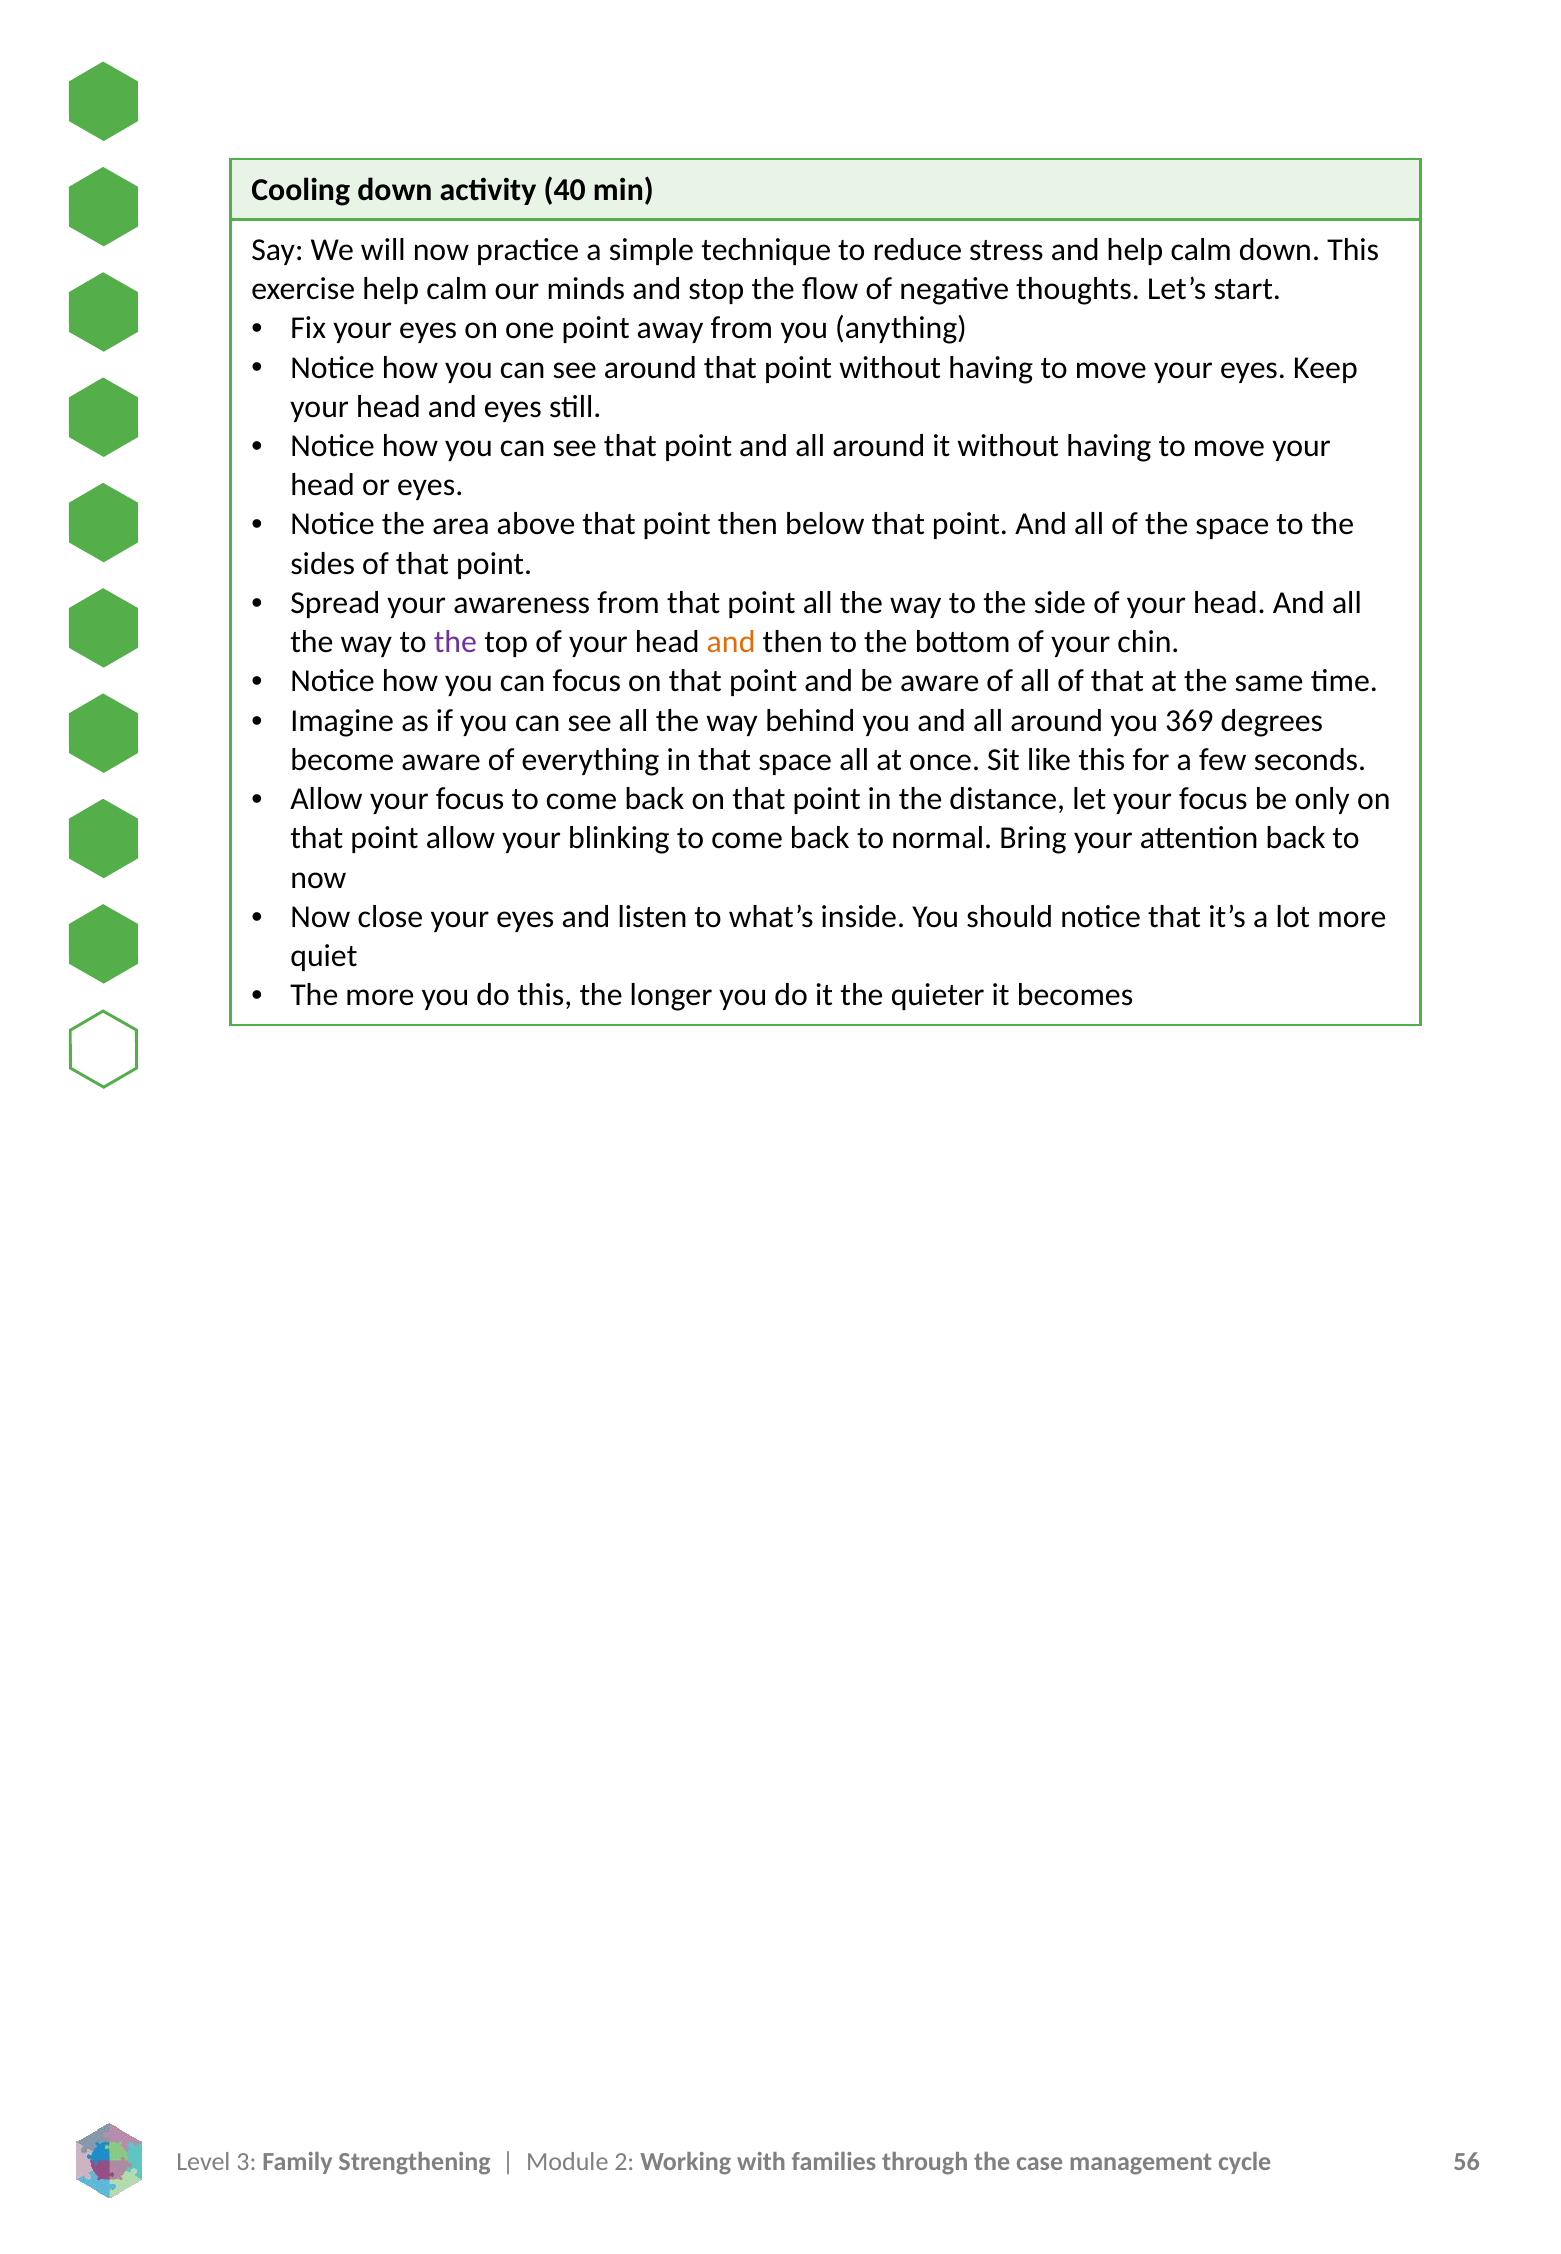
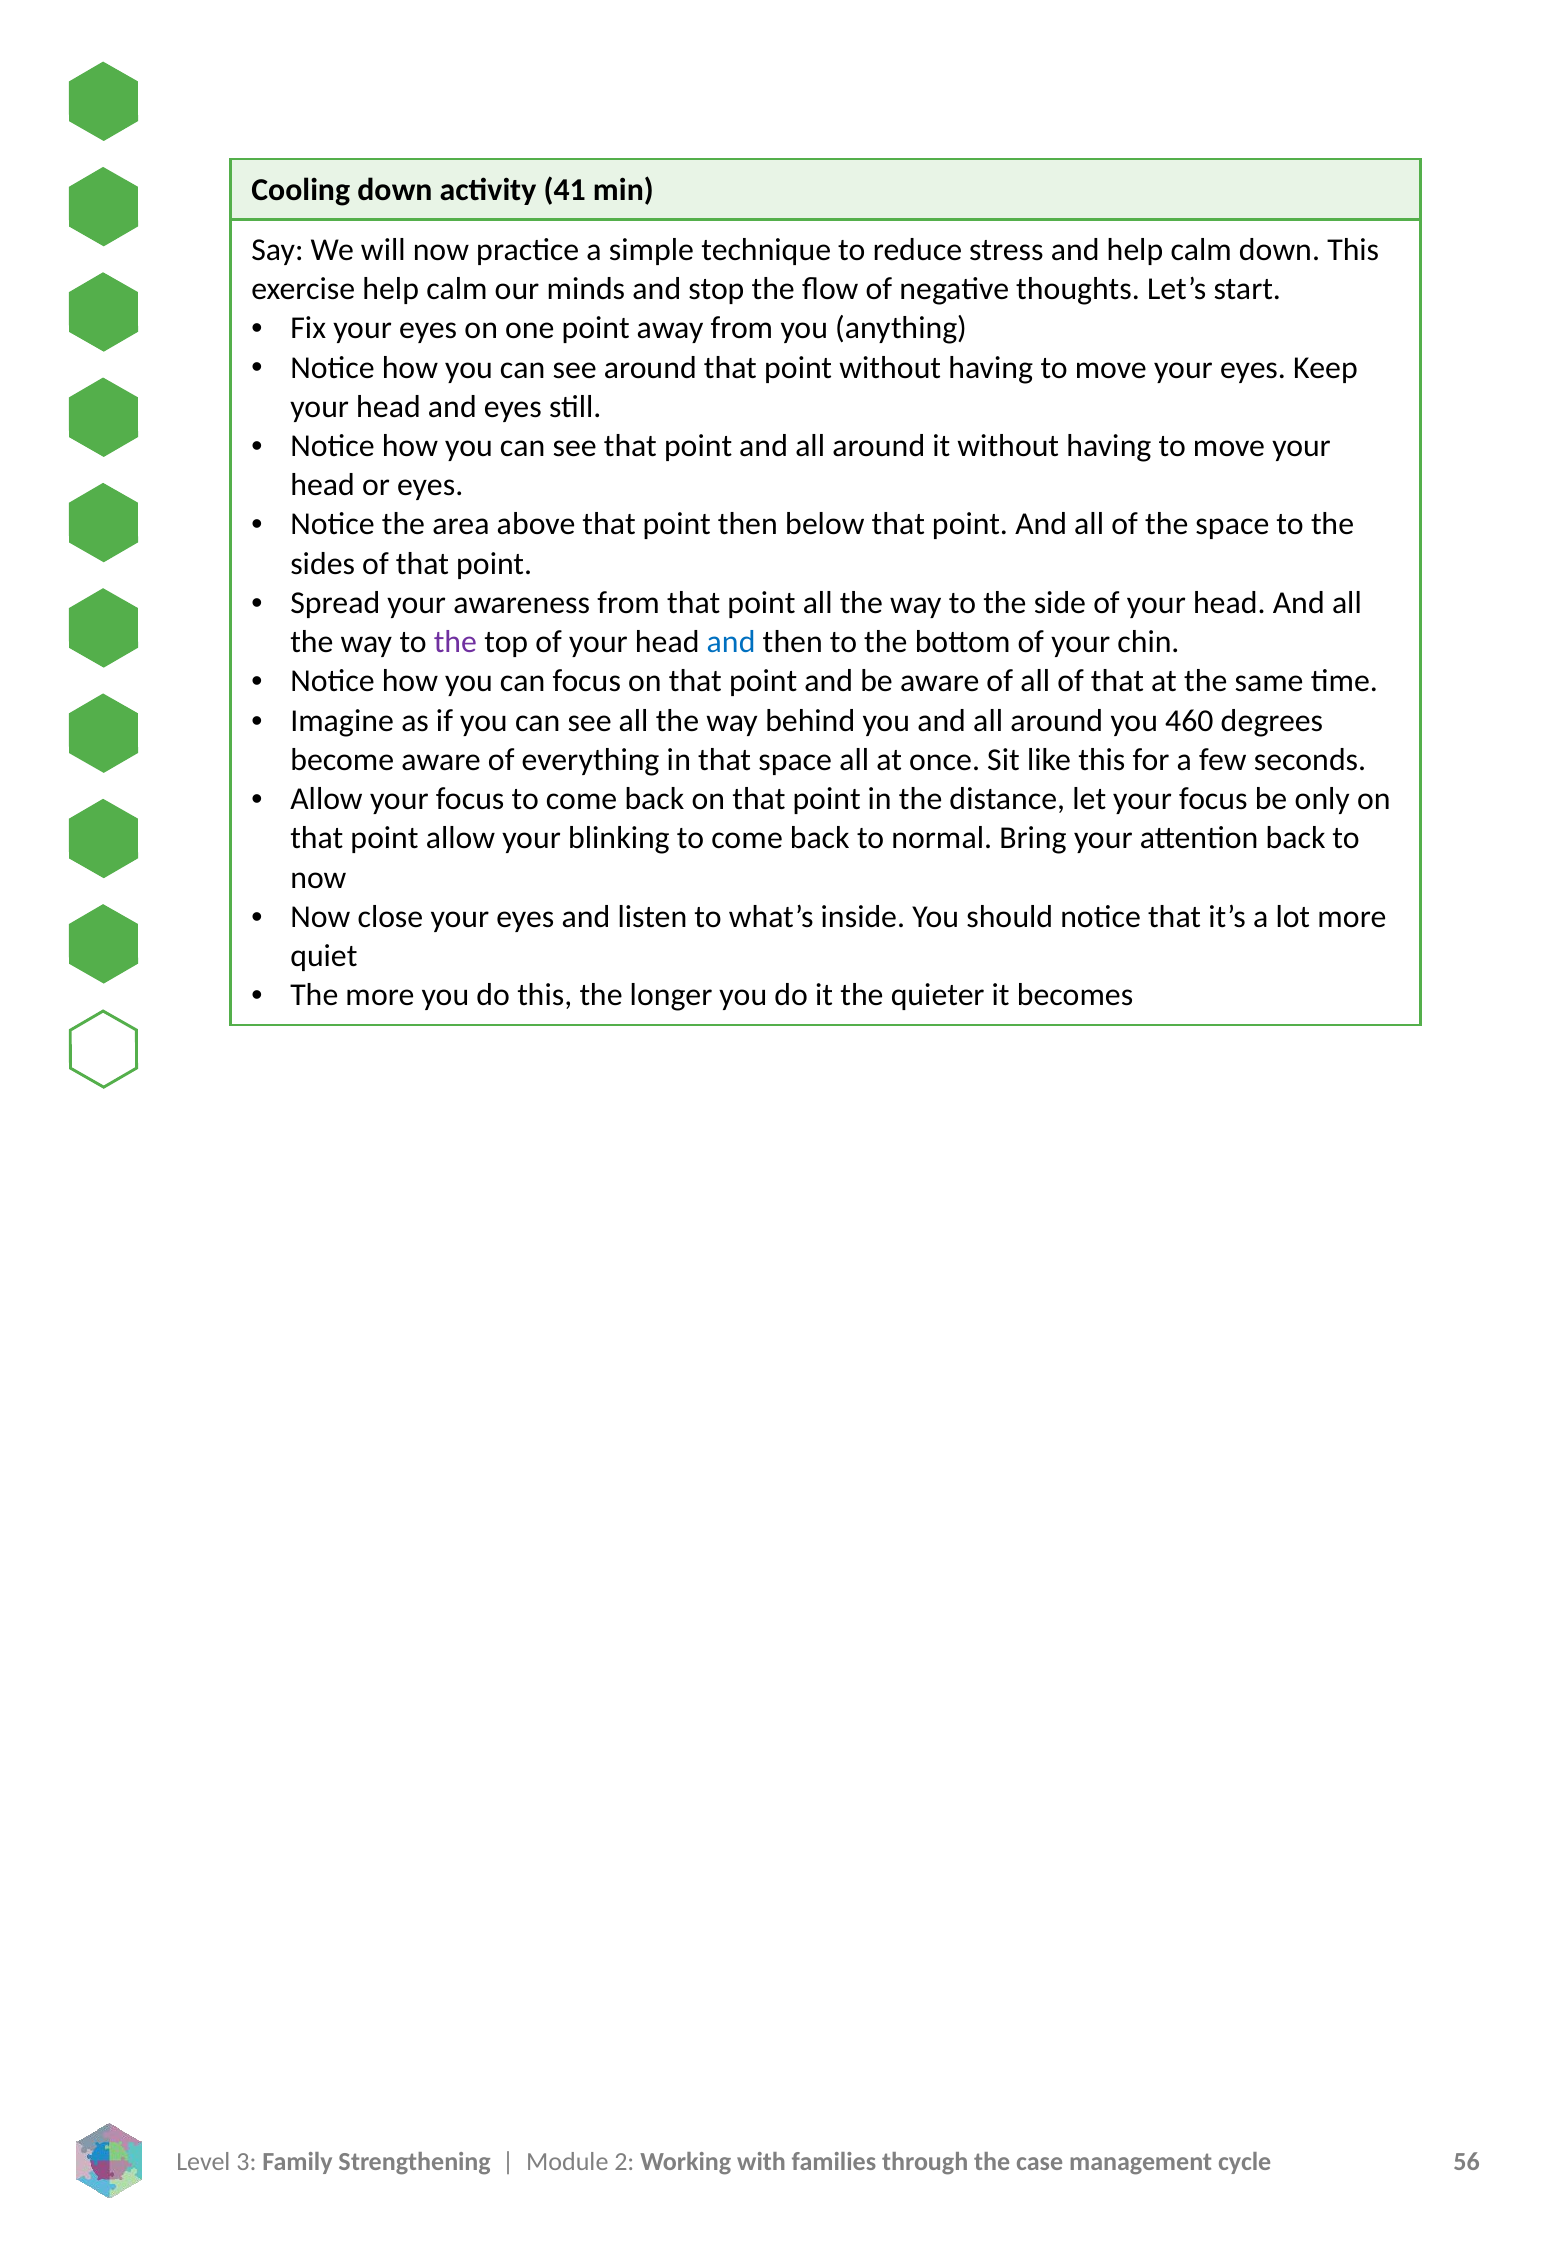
40: 40 -> 41 (565, 190)
and colour: orange -> blue (731, 642)
369: 369 -> 460 (1189, 721)
